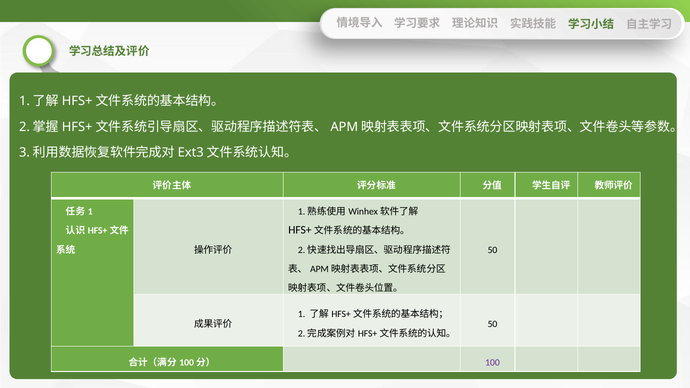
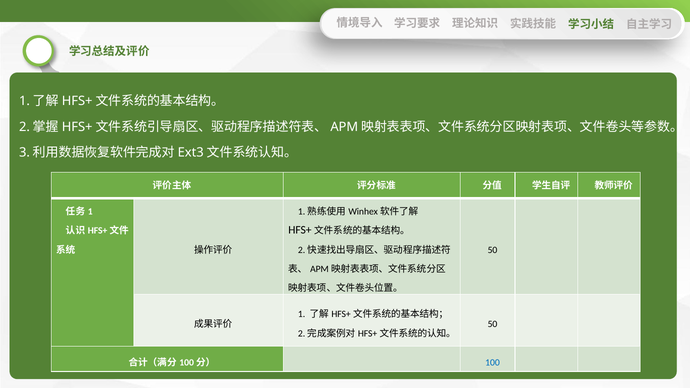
100 colour: purple -> blue (492, 363)
